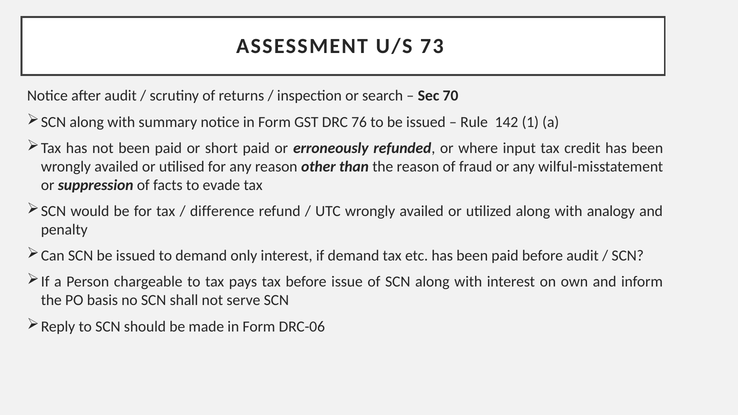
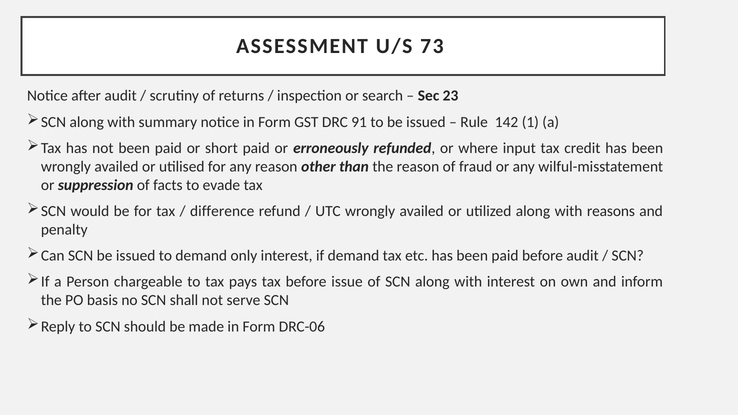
70: 70 -> 23 (451, 96)
76: 76 -> 91 (359, 122)
analogy: analogy -> reasons (611, 211)
